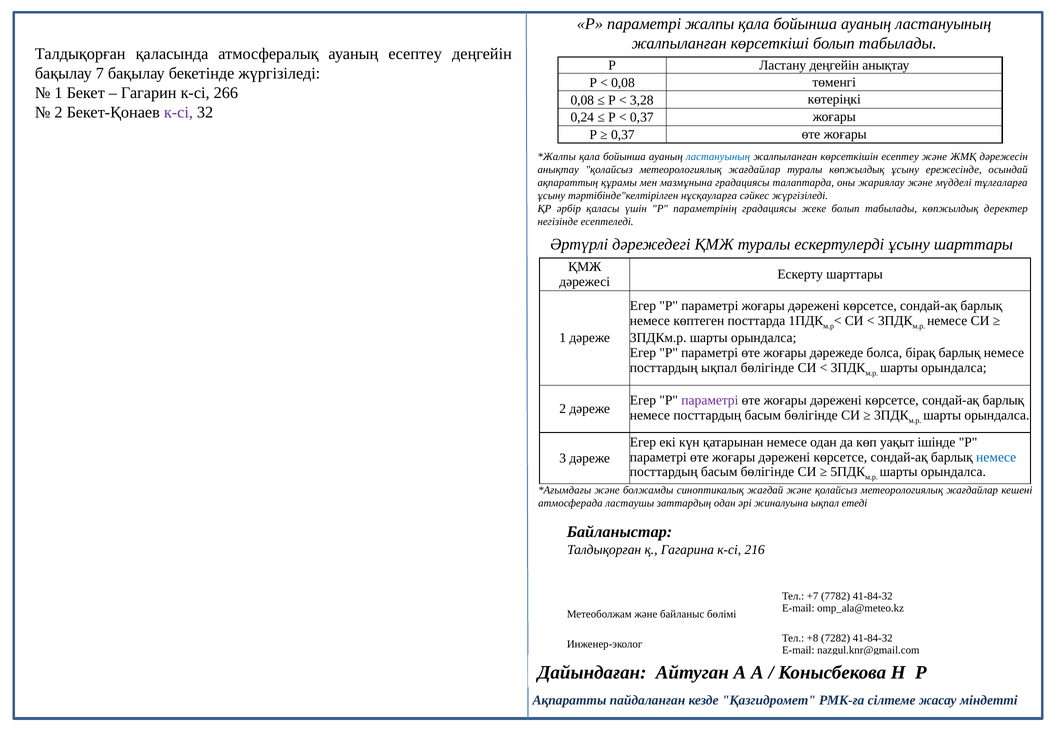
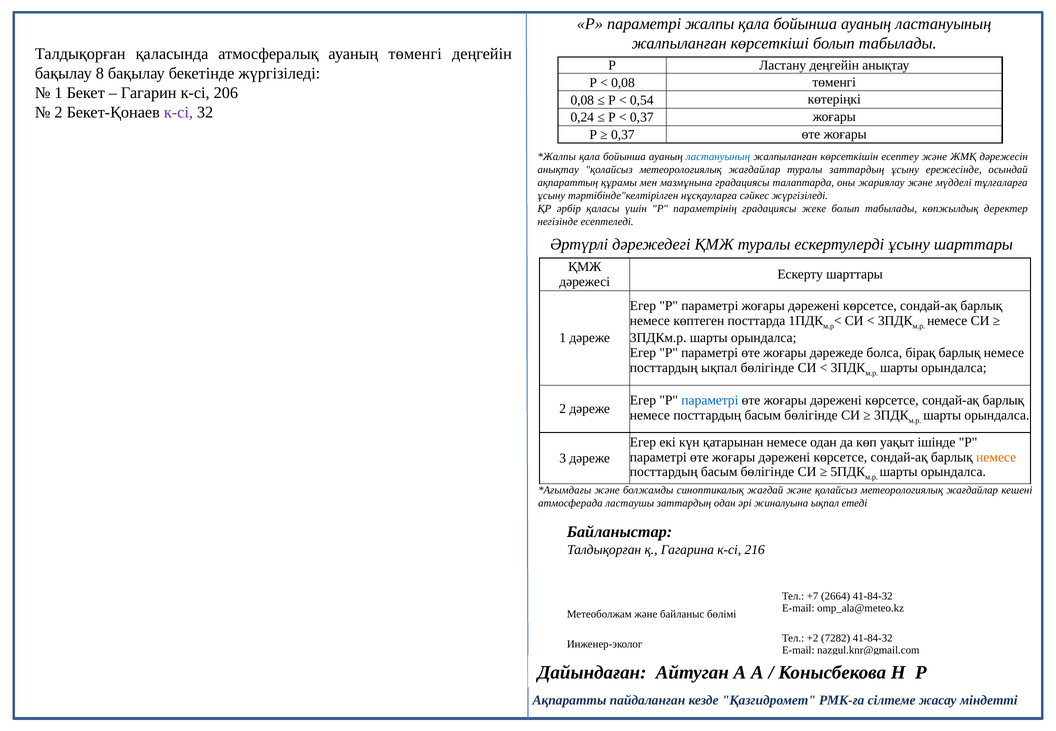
ауаның есептеу: есептеу -> төменгі (415, 54)
7: 7 -> 8 (100, 73)
266: 266 -> 206 (226, 93)
3,28: 3,28 -> 0,54 (642, 100)
туралы көпжылдық: көпжылдық -> заттардың (857, 170)
параметрі colour: purple -> blue (710, 400)
немесе colour: blue -> orange (996, 457)
7782: 7782 -> 2664 (836, 596)
+8: +8 -> +2 (813, 638)
